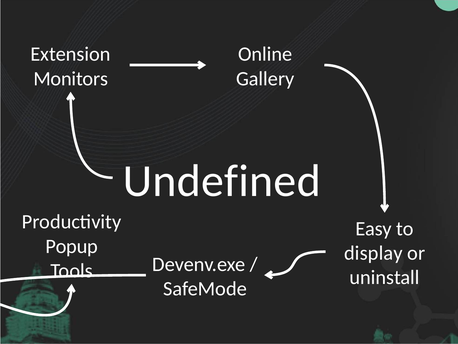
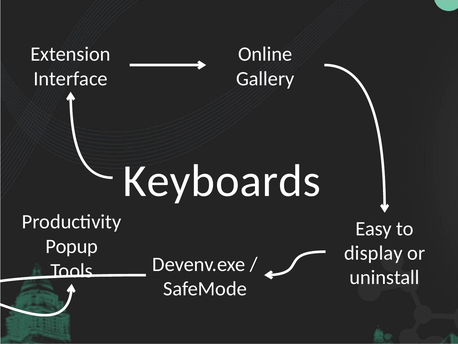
Monitors: Monitors -> Interface (71, 79)
Undefined: Undefined -> Keyboards (222, 181)
